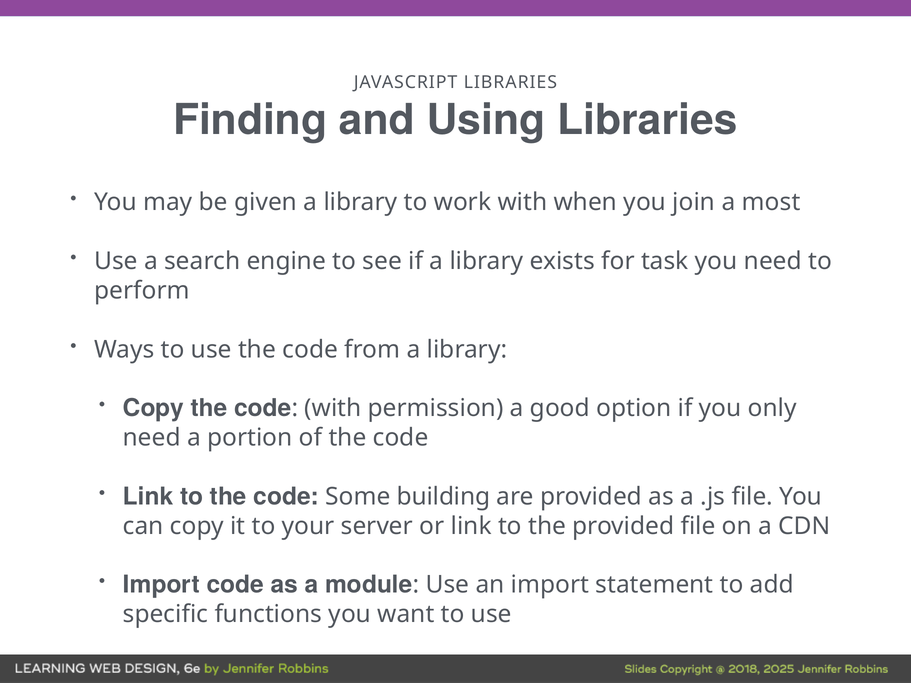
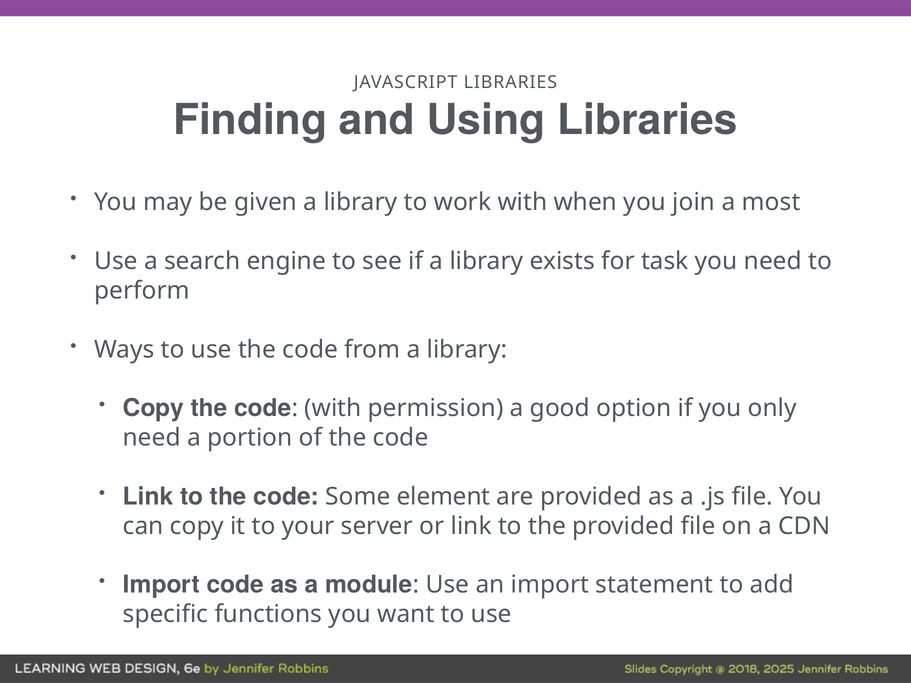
building: building -> element (444, 497)
